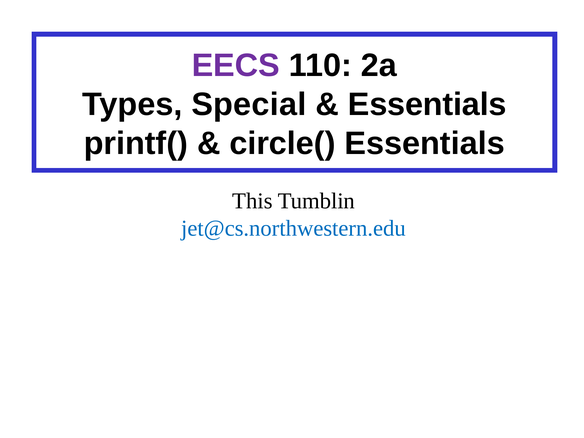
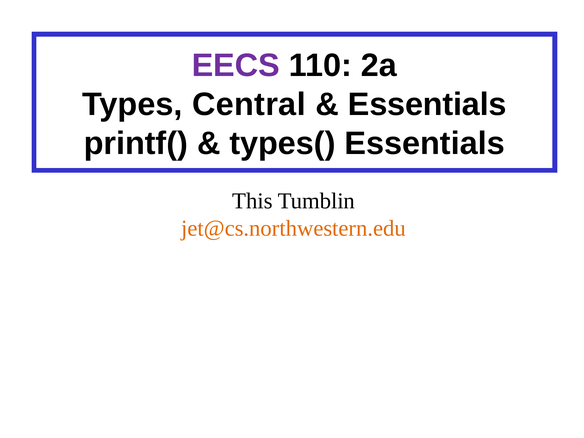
Special: Special -> Central (249, 104)
circle(: circle( -> types( (282, 143)
jet@cs.northwestern.edu colour: blue -> orange (294, 228)
